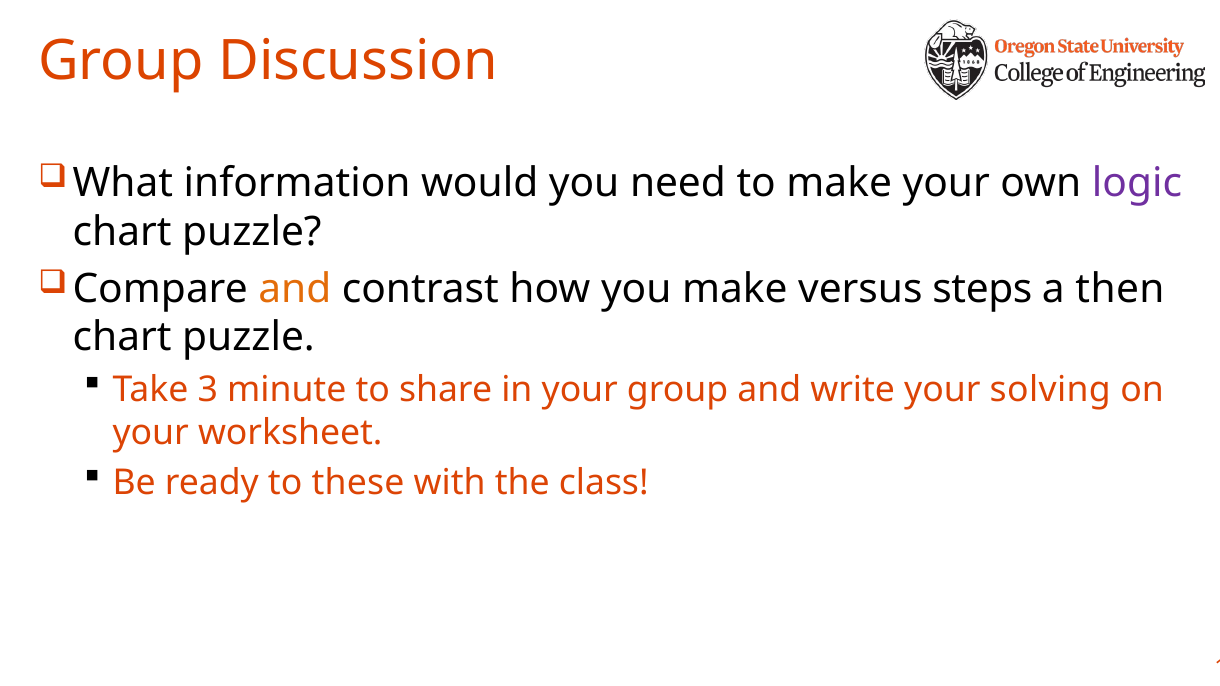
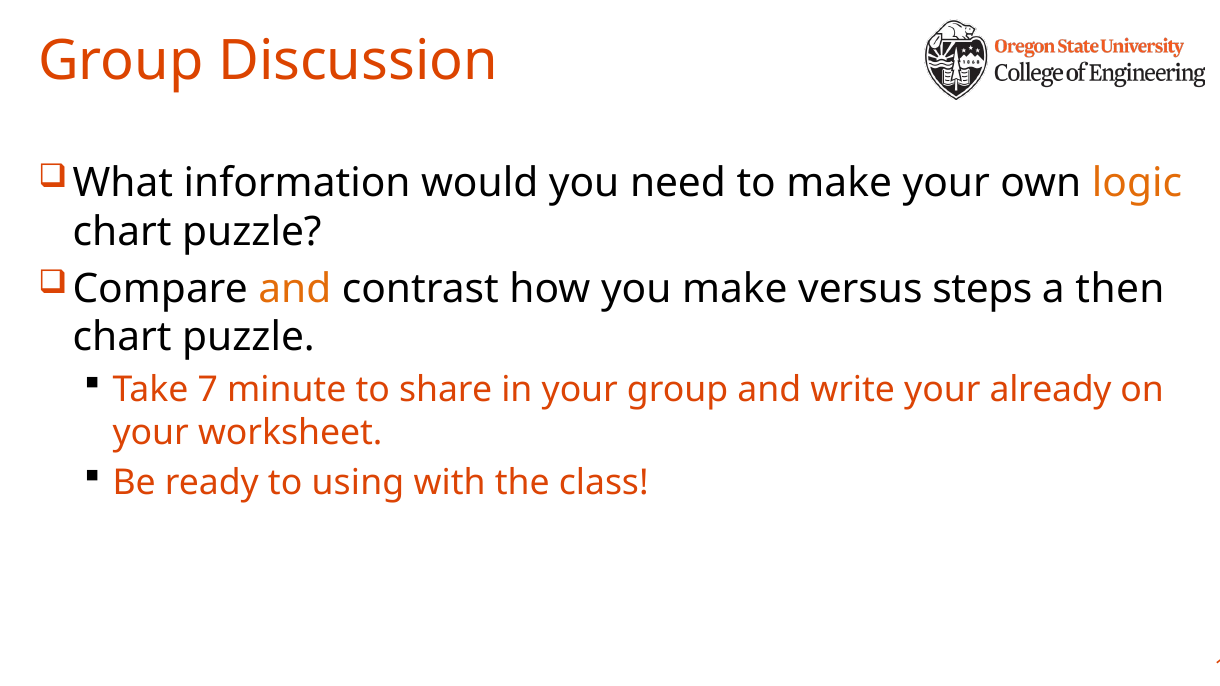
logic colour: purple -> orange (1137, 183)
3: 3 -> 7 (208, 390)
solving: solving -> already (1051, 390)
these: these -> using (358, 483)
